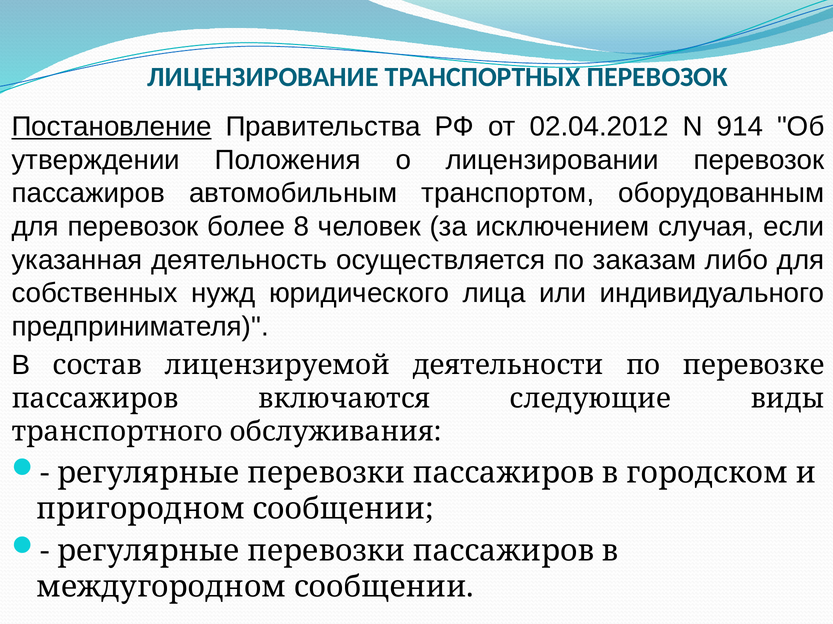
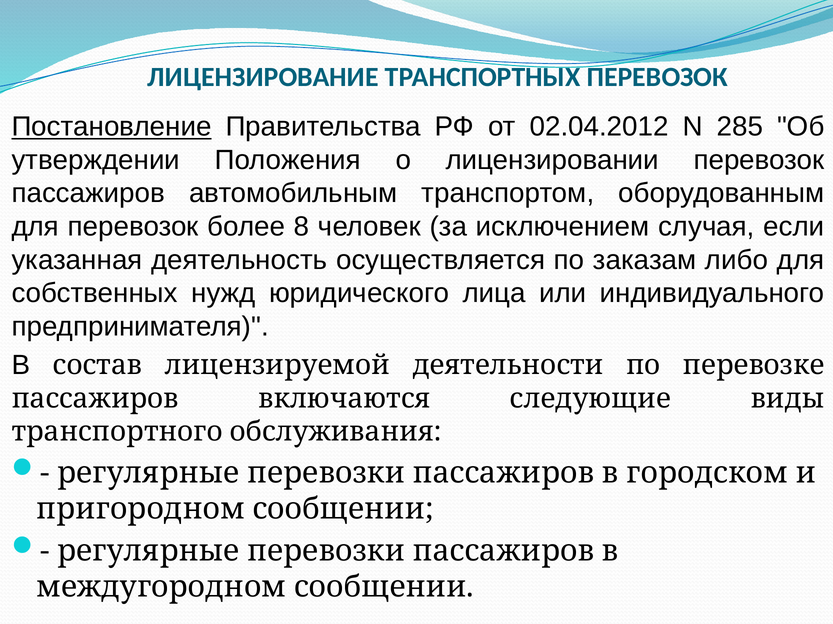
914: 914 -> 285 (740, 127)
